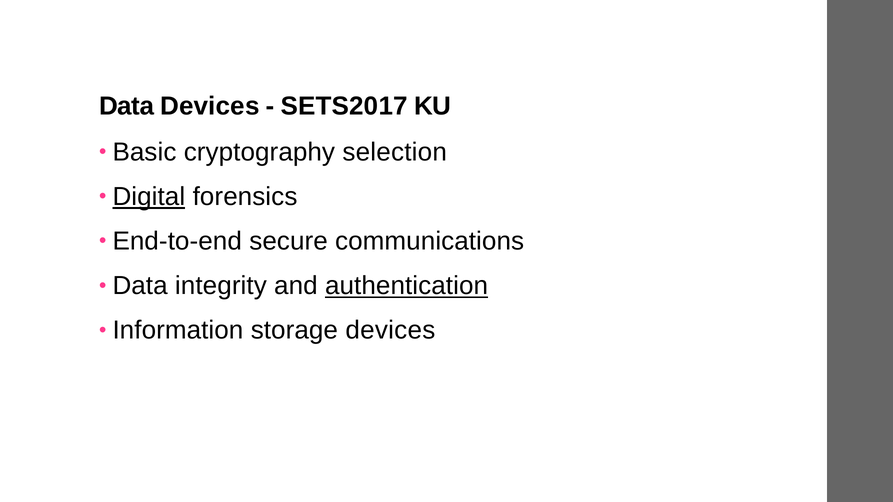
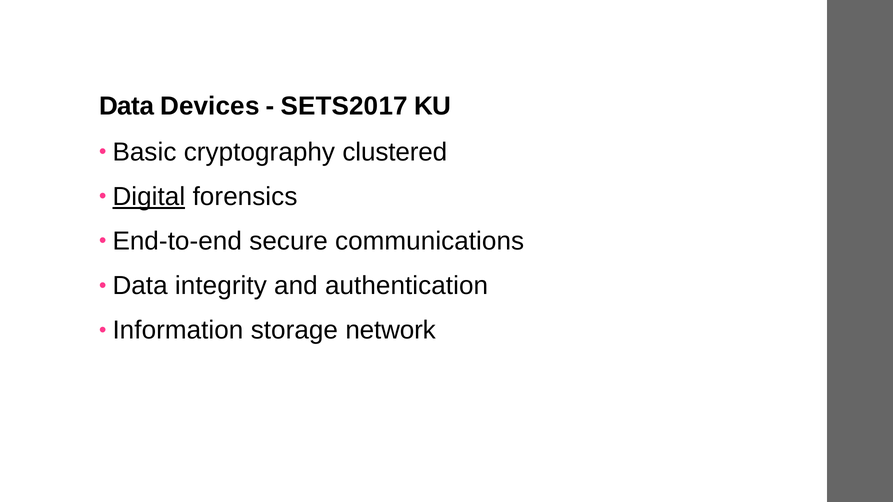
selection: selection -> clustered (395, 152)
authentication underline: present -> none (407, 286)
storage devices: devices -> network (391, 331)
